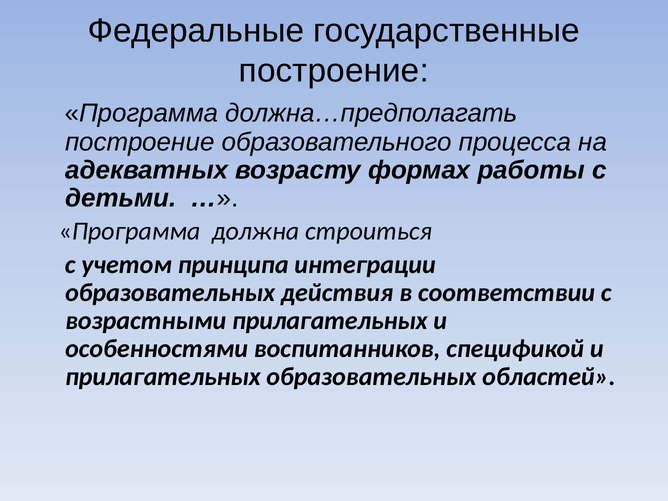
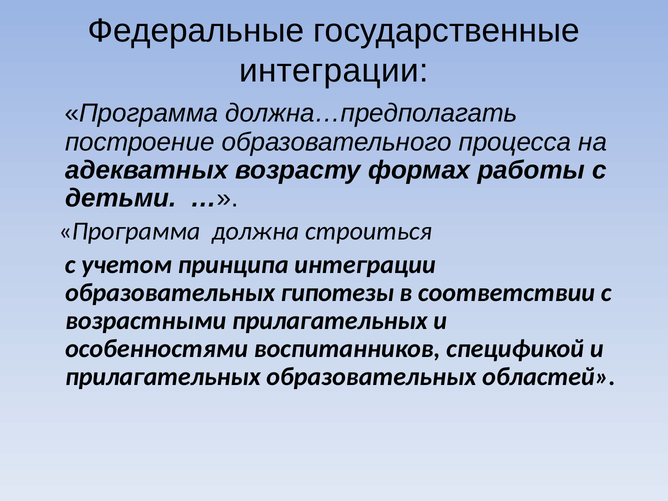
построение: построение -> интеграции (334, 71)
действия: действия -> гипотезы (337, 293)
